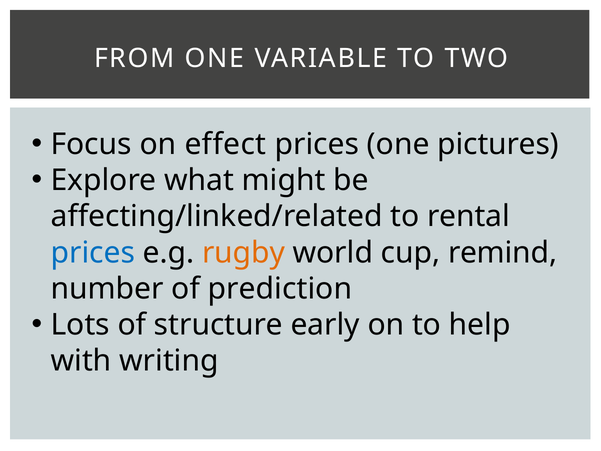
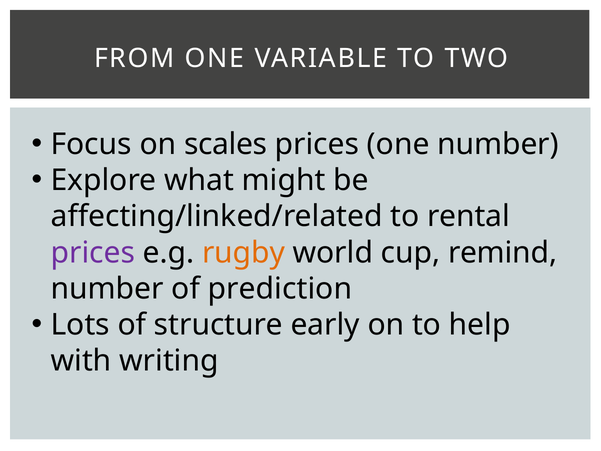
effect: effect -> scales (226, 144)
one pictures: pictures -> number (498, 144)
prices colour: blue -> purple (93, 253)
